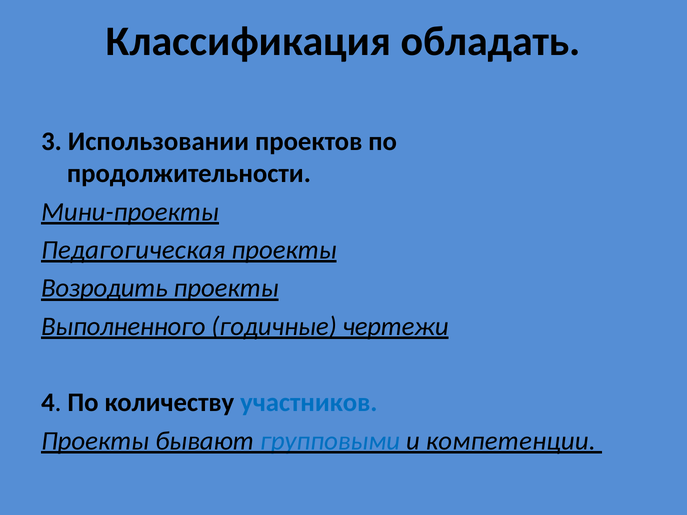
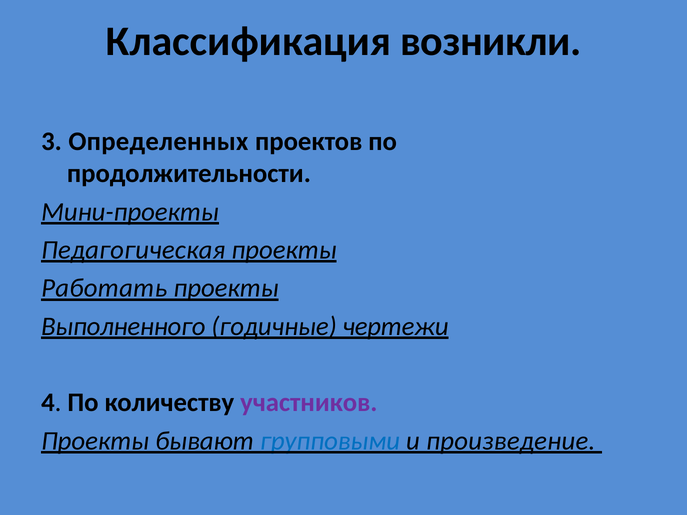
обладать: обладать -> возникли (491, 41)
Использовании: Использовании -> Определенных (158, 142)
Возродить: Возродить -> Работать (104, 288)
участников colour: blue -> purple (309, 403)
компетенции: компетенции -> произведение (511, 441)
